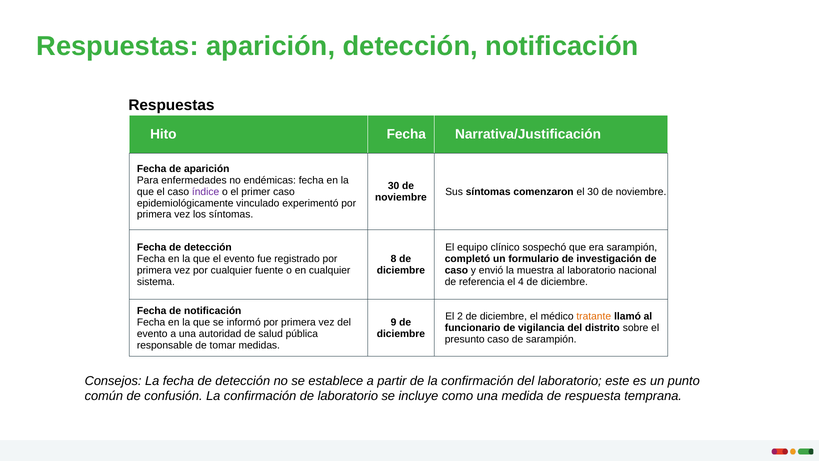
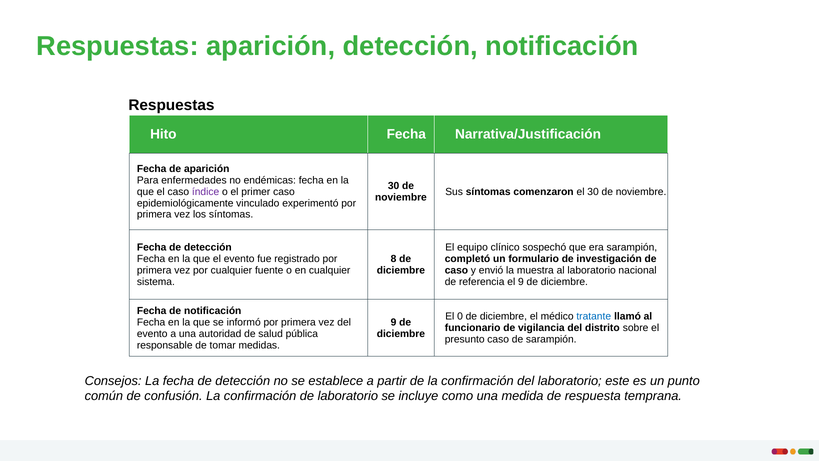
el 4: 4 -> 9 (521, 282)
2: 2 -> 0 (460, 316)
tratante colour: orange -> blue (594, 316)
